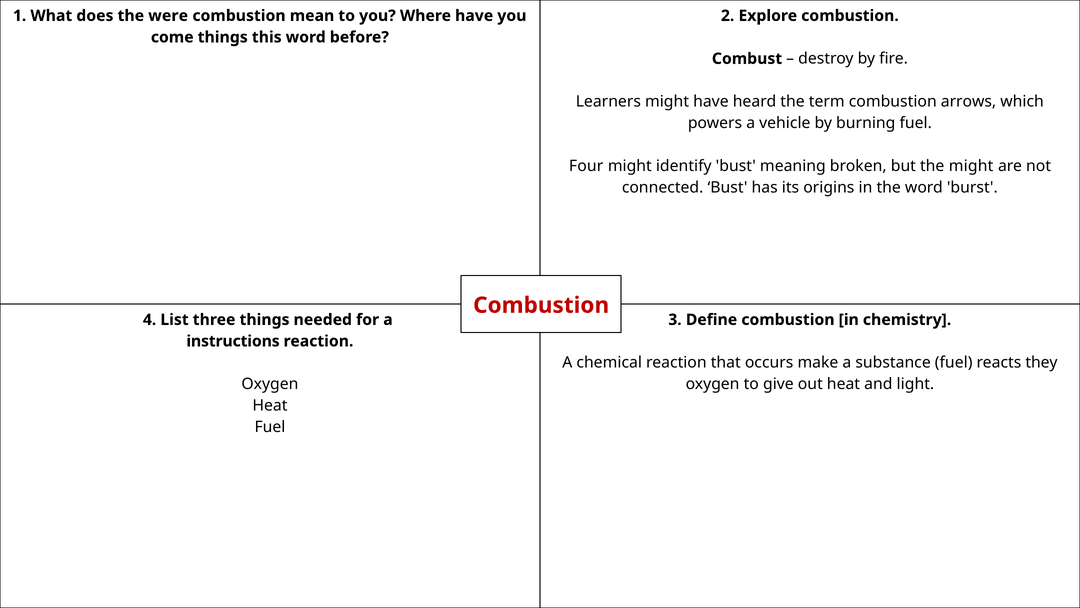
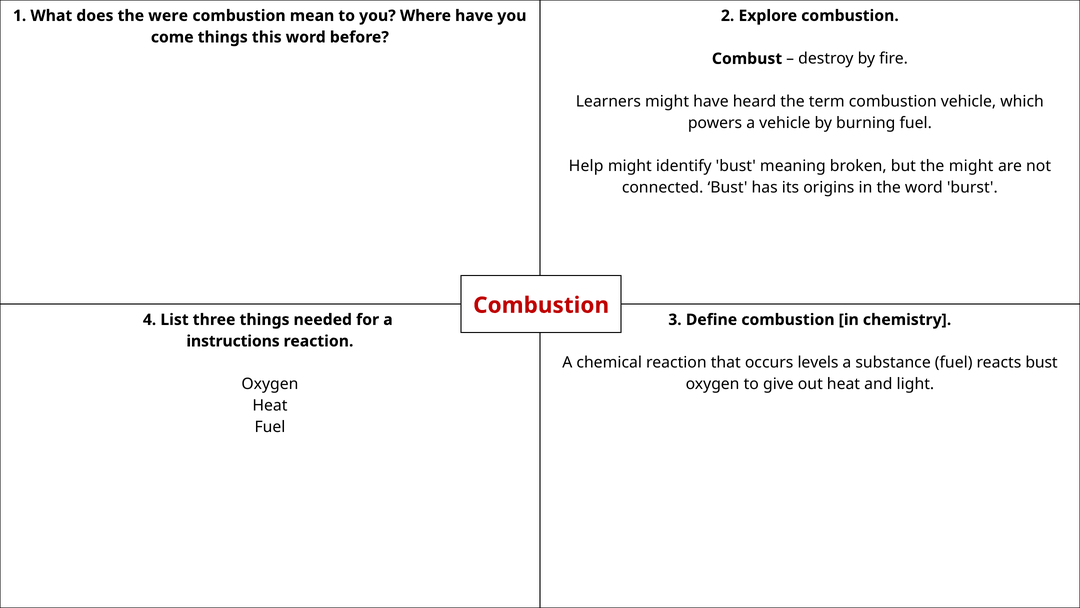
combustion arrows: arrows -> vehicle (969, 102)
Four: Four -> Help (586, 166)
make: make -> levels (818, 362)
reacts they: they -> bust (1042, 362)
